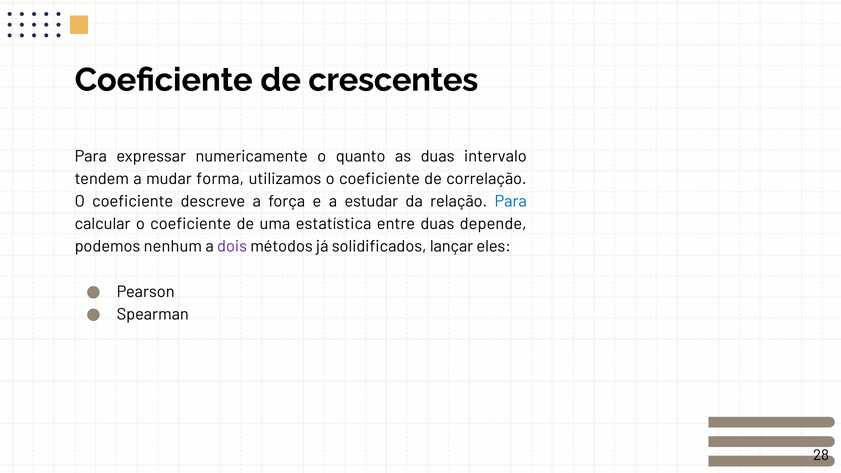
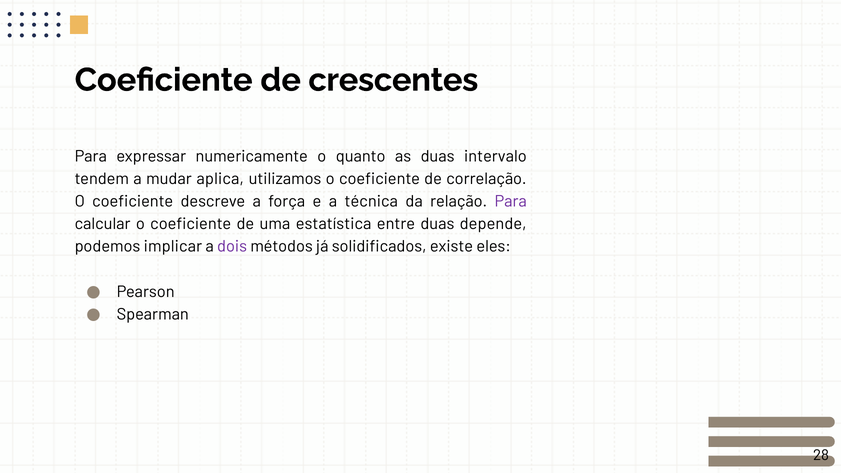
forma: forma -> aplica (220, 179)
estudar: estudar -> técnica (371, 202)
Para colour: blue -> purple (511, 202)
nenhum: nenhum -> implicar (173, 247)
lançar: lançar -> existe (451, 247)
